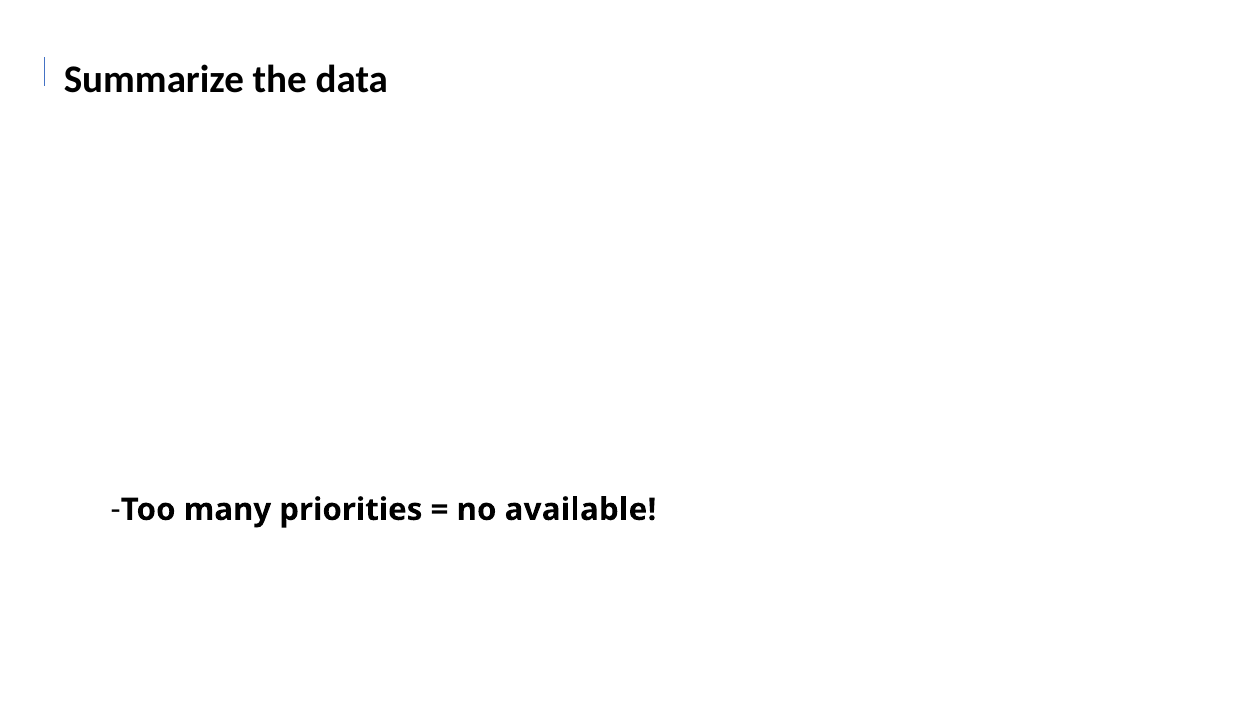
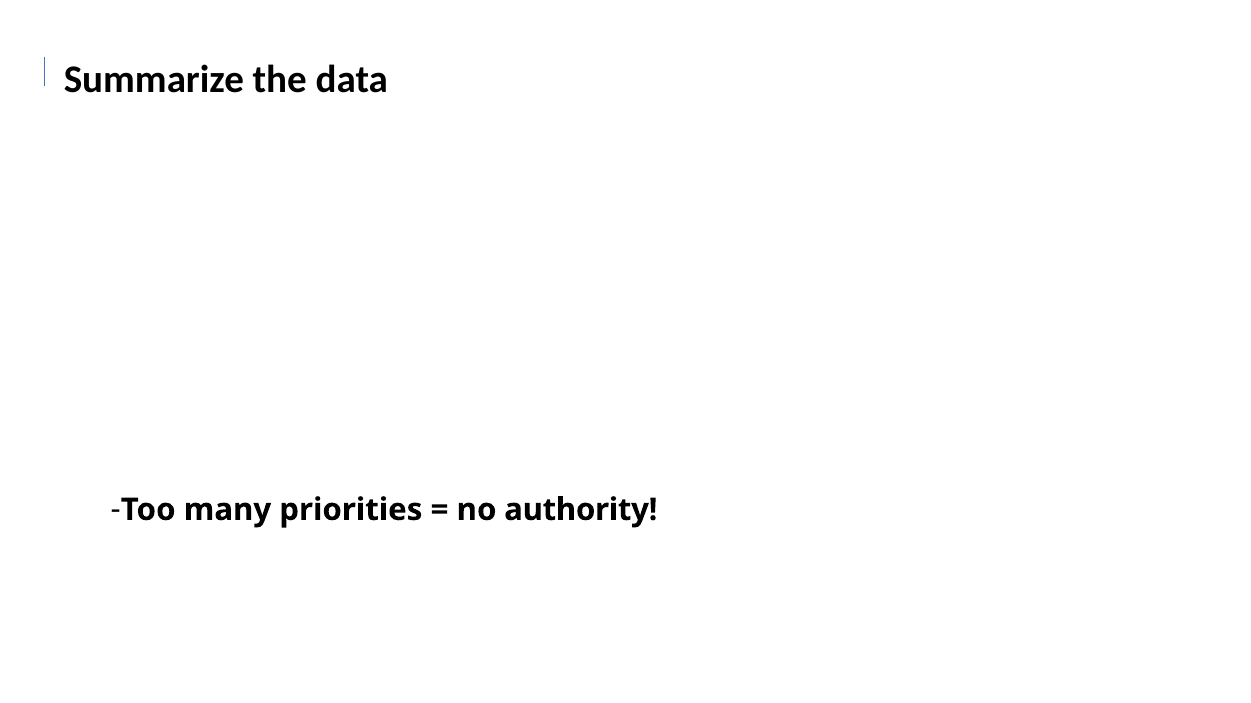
available: available -> authority (581, 510)
